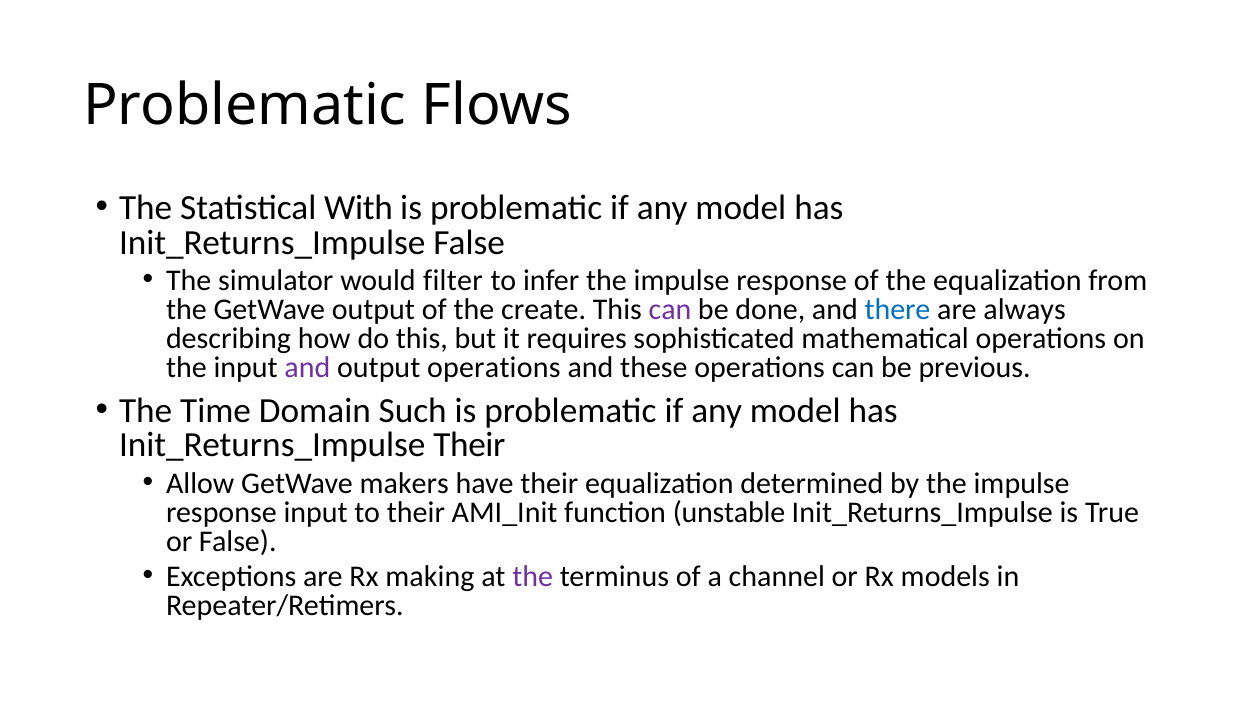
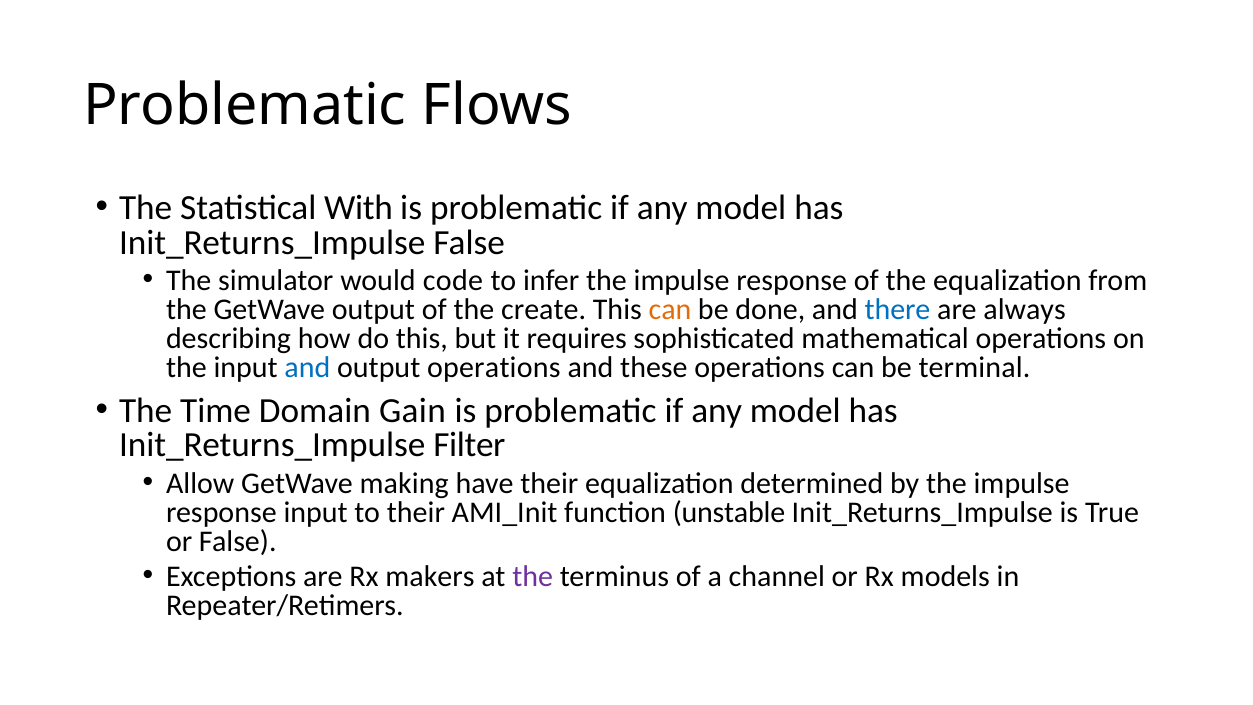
filter: filter -> code (453, 280)
can colour: purple -> orange (670, 309)
and colour: purple -> blue (307, 368)
previous: previous -> terminal (974, 368)
Such: Such -> Gain (412, 411)
Init_Returns_Impulse Their: Their -> Filter (469, 445)
makers: makers -> making (404, 483)
making: making -> makers (430, 576)
